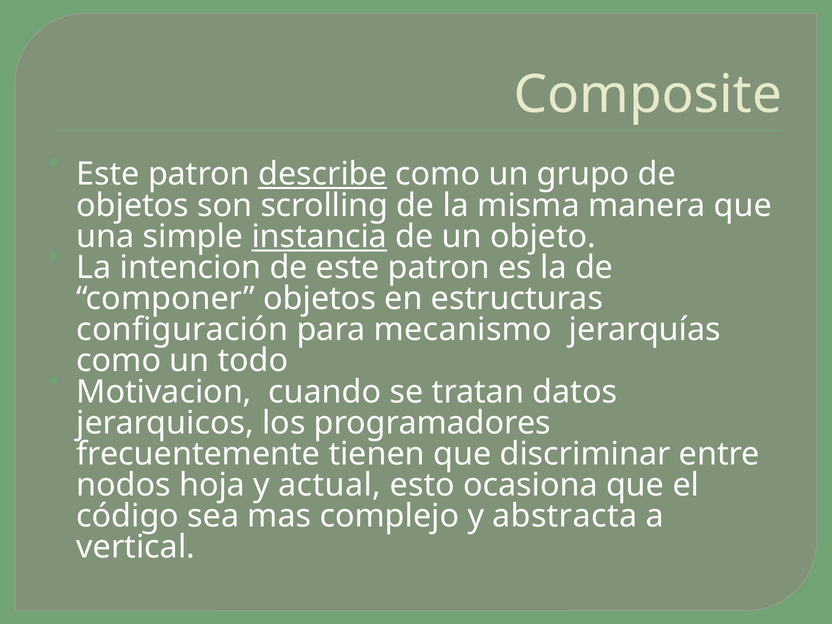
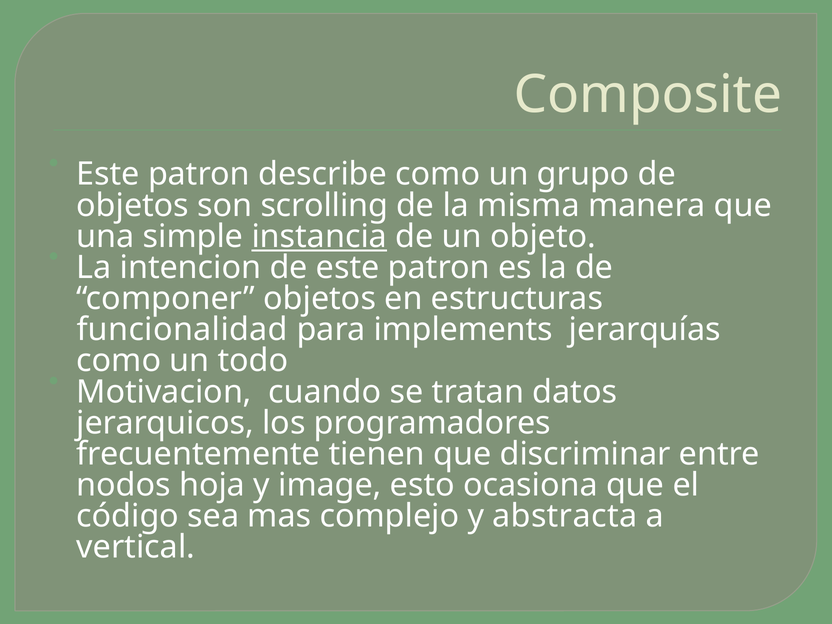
describe underline: present -> none (323, 174)
configuración: configuración -> funcionalidad (182, 330)
mecanismo: mecanismo -> implements (463, 330)
actual: actual -> image (330, 485)
